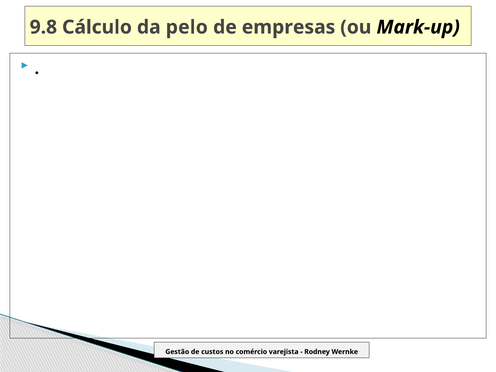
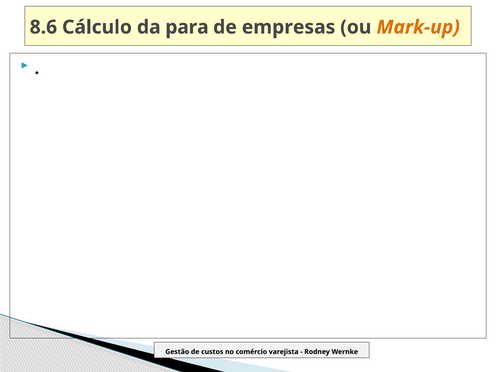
9.8: 9.8 -> 8.6 (43, 27)
pelo: pelo -> para (187, 27)
Mark-up colour: black -> orange (418, 27)
